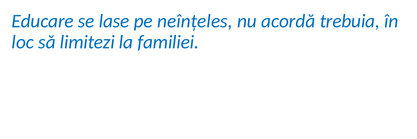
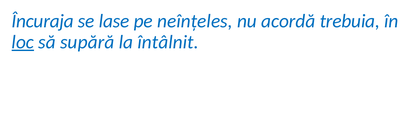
Educare: Educare -> Încuraja (43, 21)
loc underline: none -> present (23, 42)
limitezi: limitezi -> supără (87, 42)
familiei: familiei -> întâlnit (168, 42)
